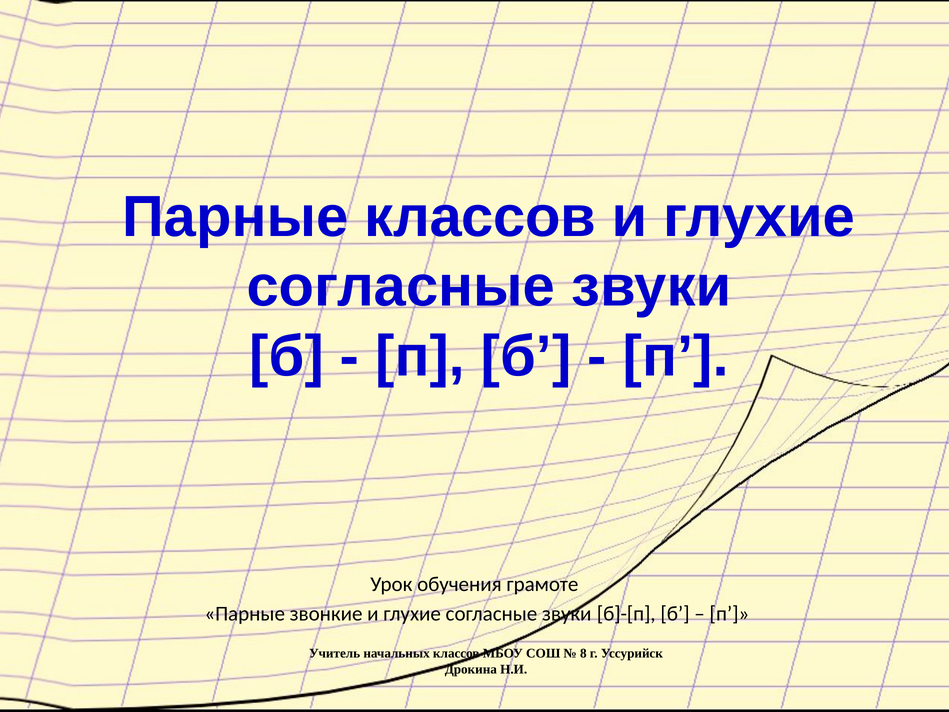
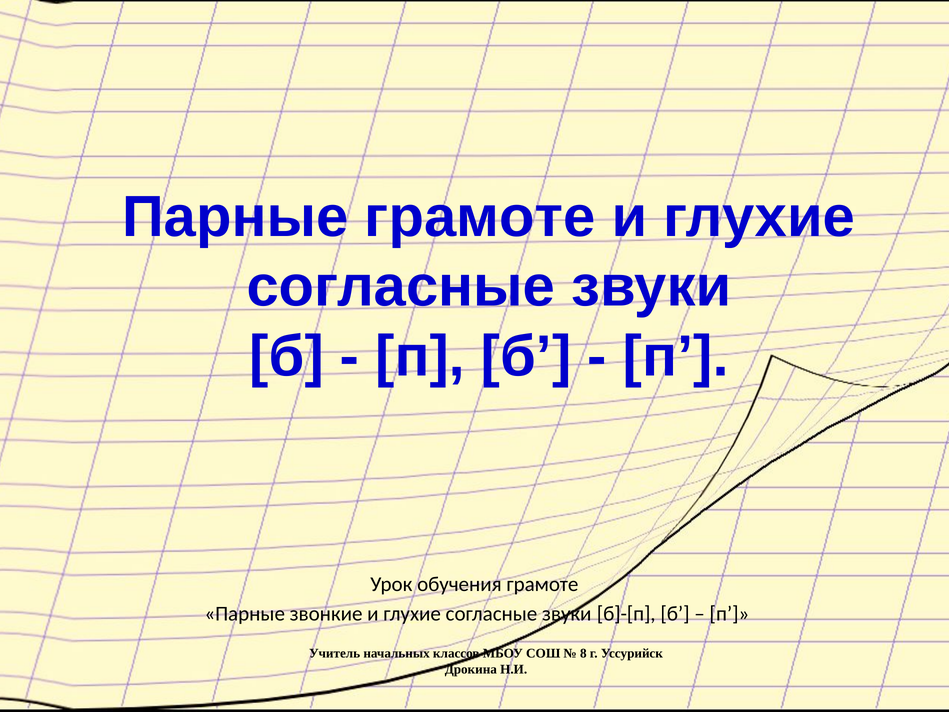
Парные классов: классов -> грамоте (480, 217)
